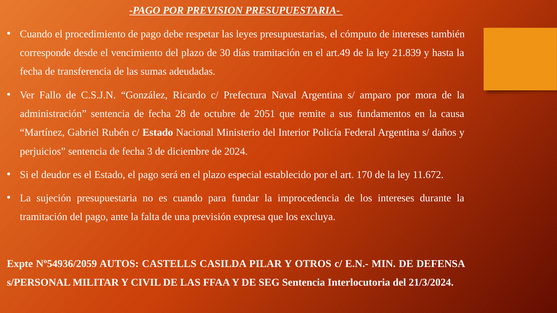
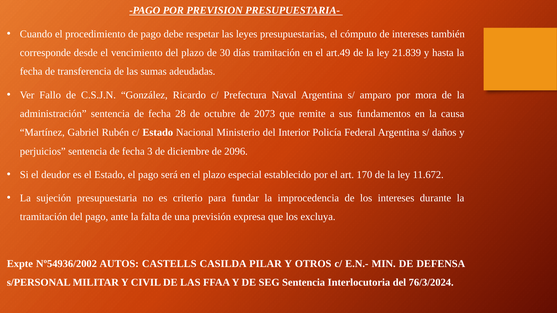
2051: 2051 -> 2073 (265, 114)
2024: 2024 -> 2096 (236, 151)
es cuando: cuando -> criterio (188, 198)
Nº54936/2059: Nº54936/2059 -> Nº54936/2002 (66, 264)
21/3/2024: 21/3/2024 -> 76/3/2024 (431, 283)
